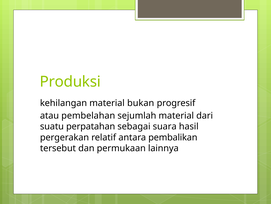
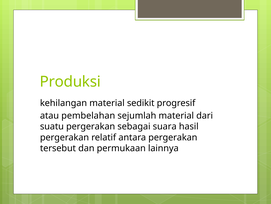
bukan: bukan -> sedikit (141, 103)
suatu perpatahan: perpatahan -> pergerakan (91, 126)
antara pembalikan: pembalikan -> pergerakan (173, 137)
